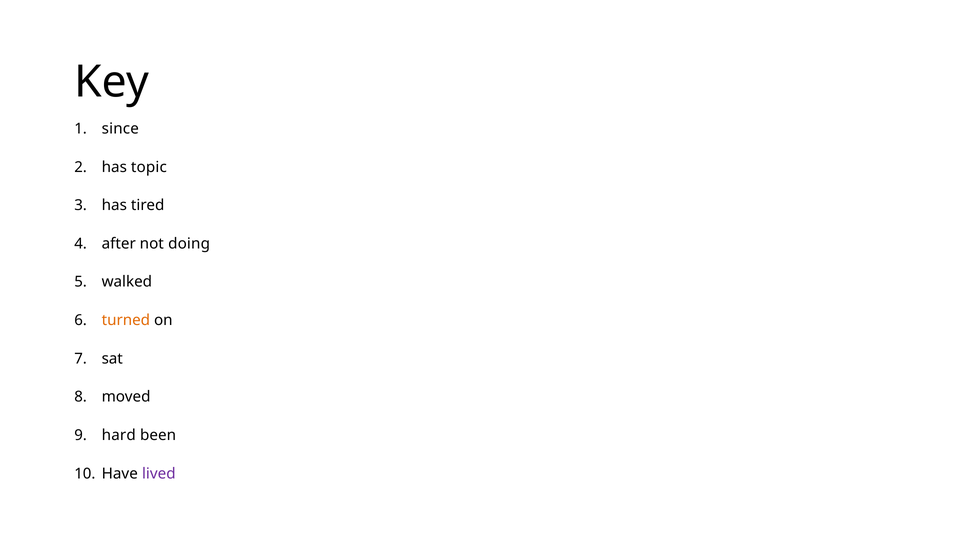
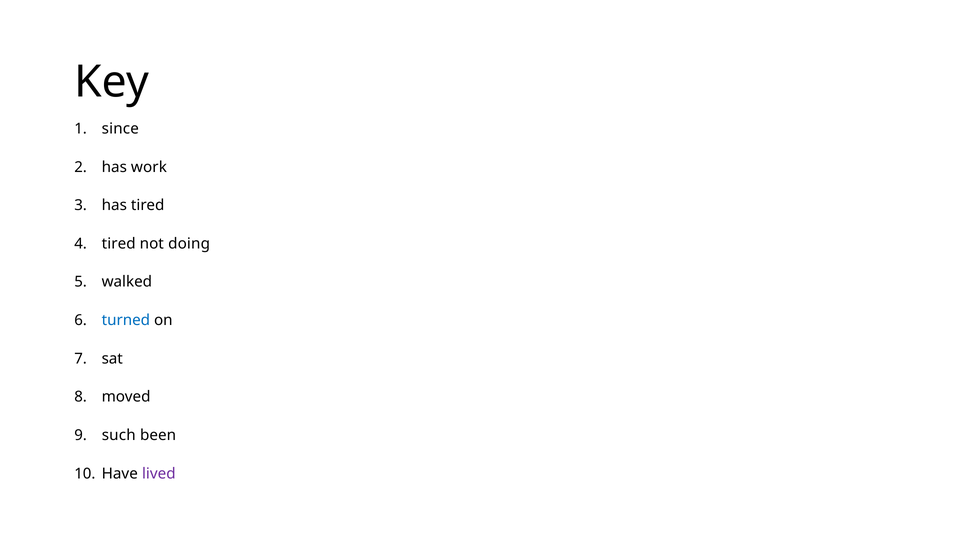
topic: topic -> work (149, 167)
after: after -> tired (119, 244)
turned colour: orange -> blue (126, 320)
hard: hard -> such (119, 435)
